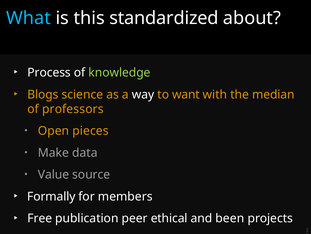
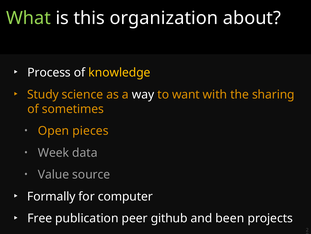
What colour: light blue -> light green (28, 18)
standardized: standardized -> organization (164, 18)
knowledge colour: light green -> yellow (119, 72)
Blogs: Blogs -> Study (43, 94)
median: median -> sharing (273, 94)
professors: professors -> sometimes (73, 109)
Make: Make -> Week (54, 152)
members: members -> computer (125, 196)
ethical: ethical -> github (169, 218)
